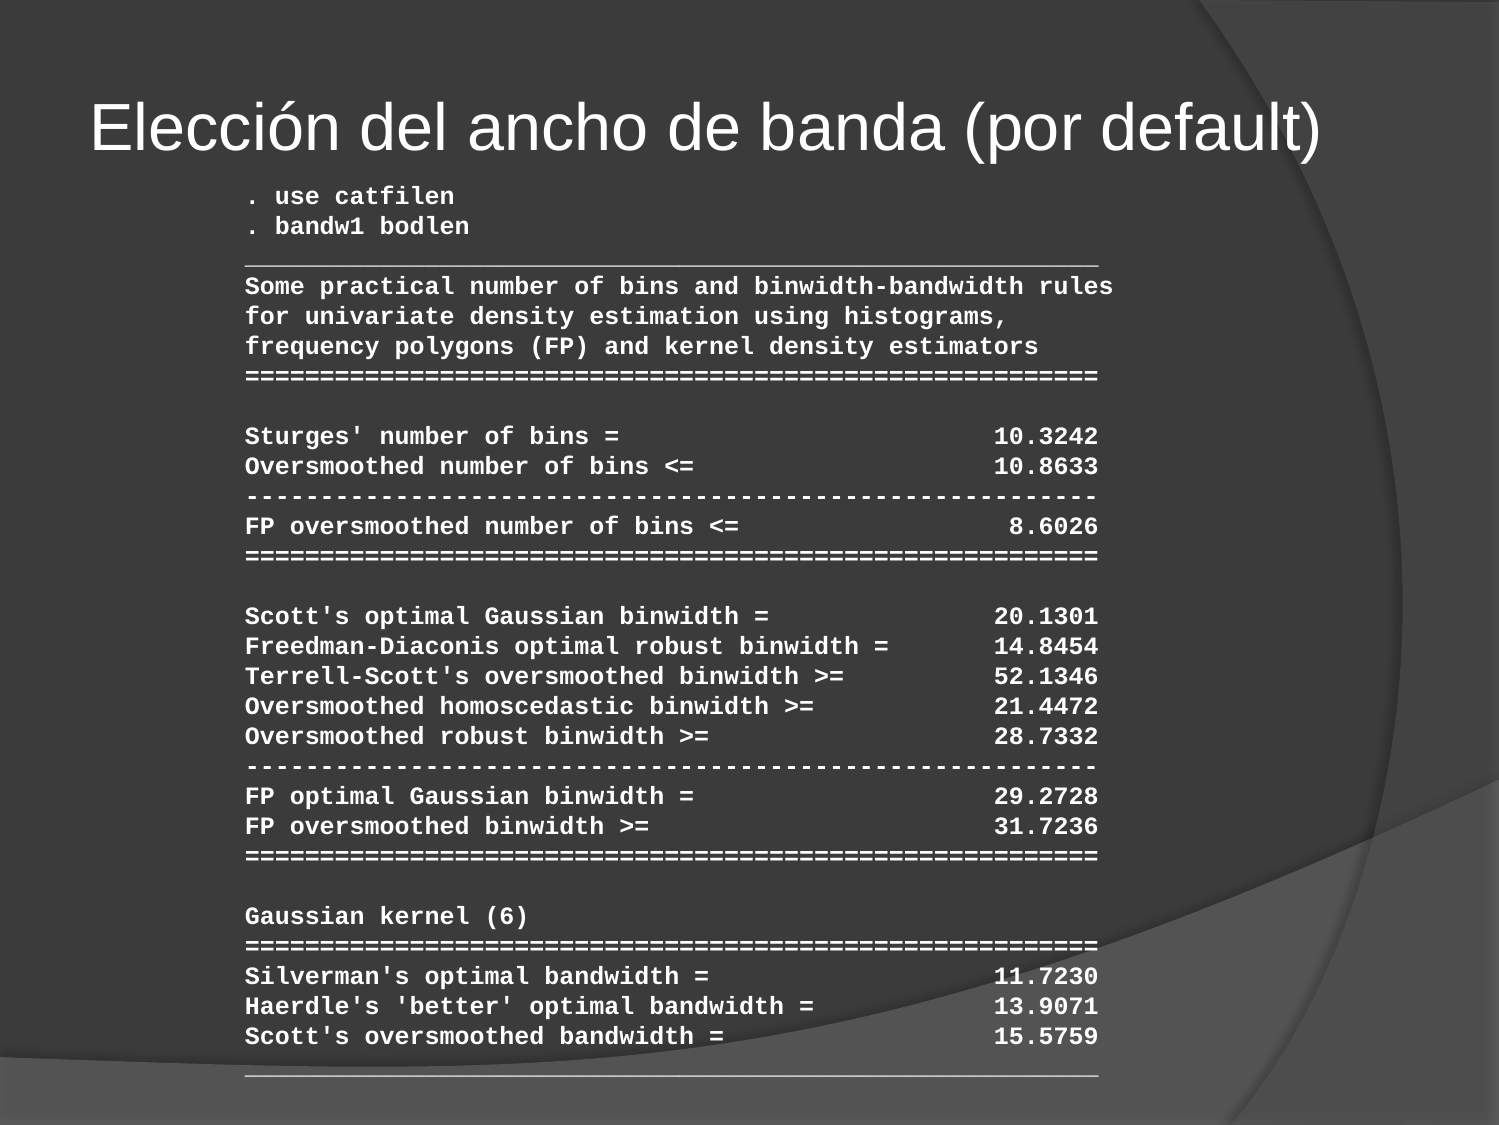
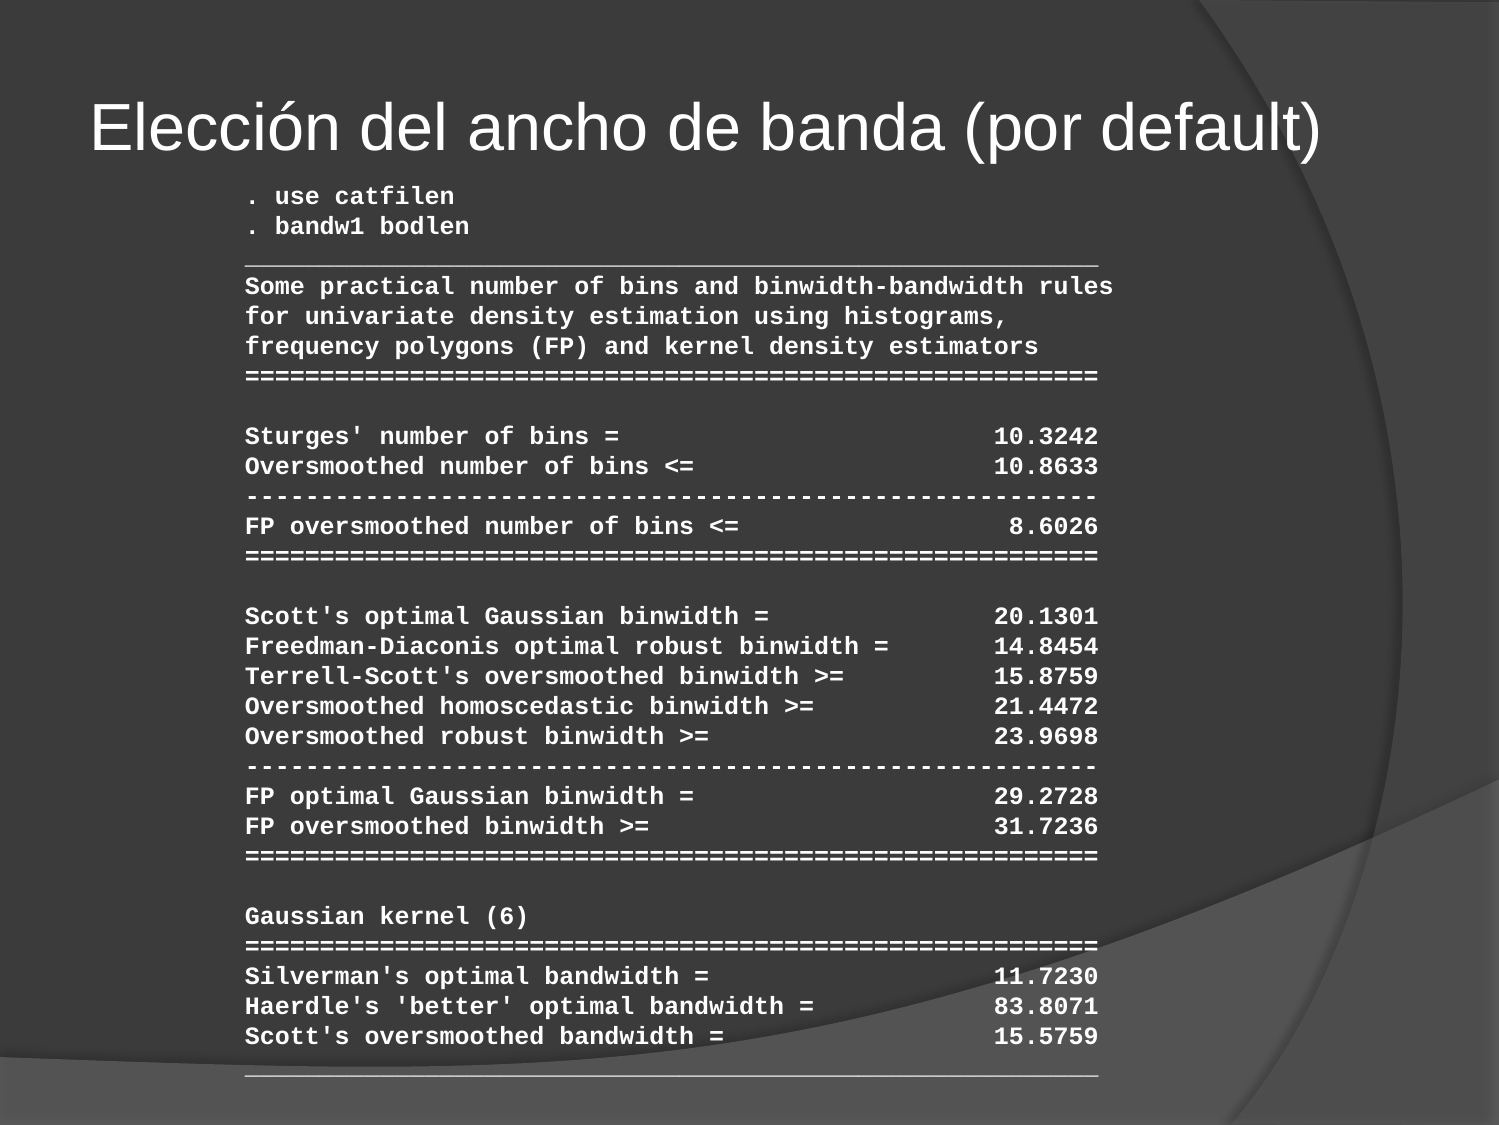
52.1346: 52.1346 -> 15.8759 (1046, 676)
28.7332: 28.7332 -> 23.9698 (1046, 736)
13.9071: 13.9071 -> 83.8071 (1046, 1006)
